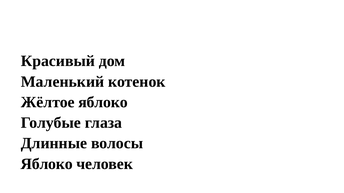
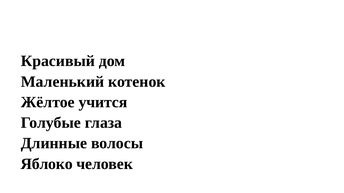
Жёлтое яблоко: яблоко -> учится (103, 102)
